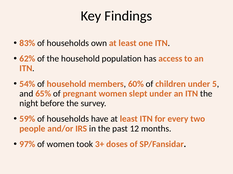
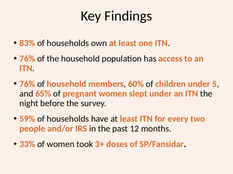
62%: 62% -> 76% (27, 59)
54%: 54% -> 76% (27, 84)
97%: 97% -> 33% (27, 145)
